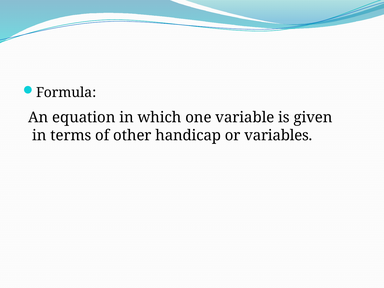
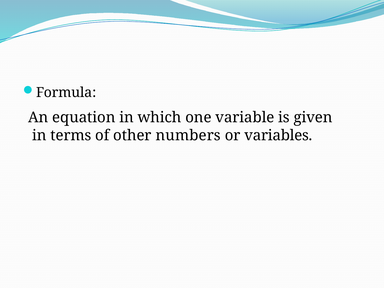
handicap: handicap -> numbers (188, 135)
